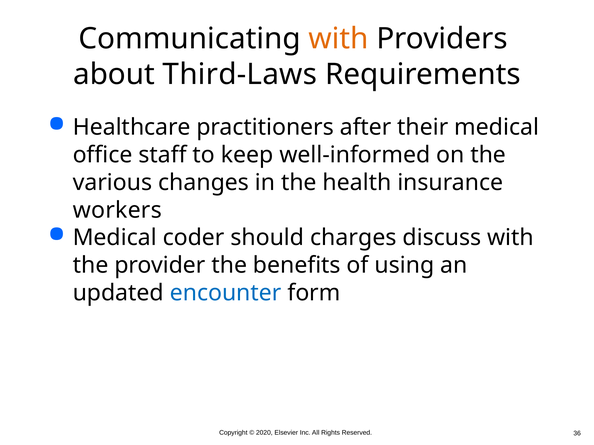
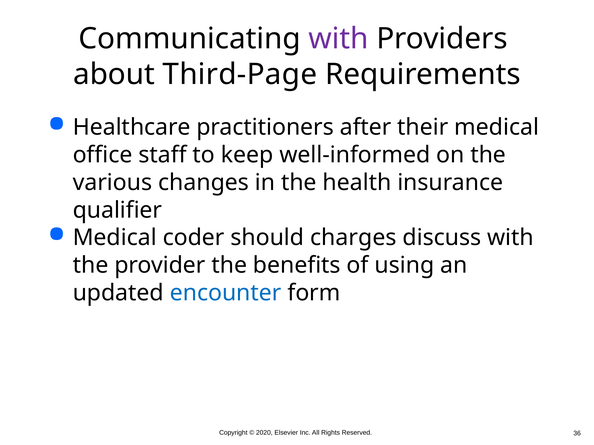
with colour: orange -> purple (339, 39)
Third-Laws: Third-Laws -> Third-Page (240, 74)
workers: workers -> qualifier (117, 210)
